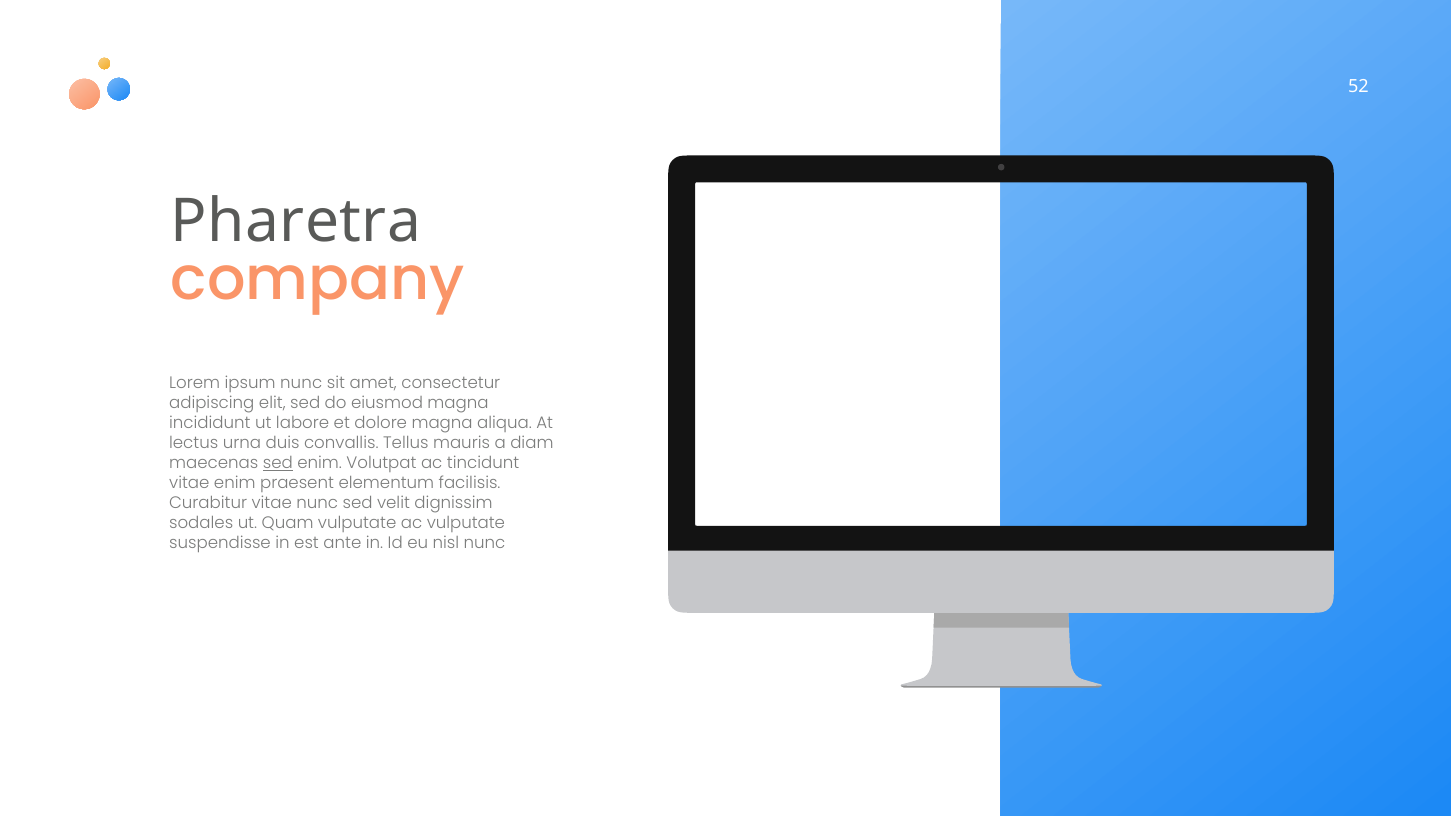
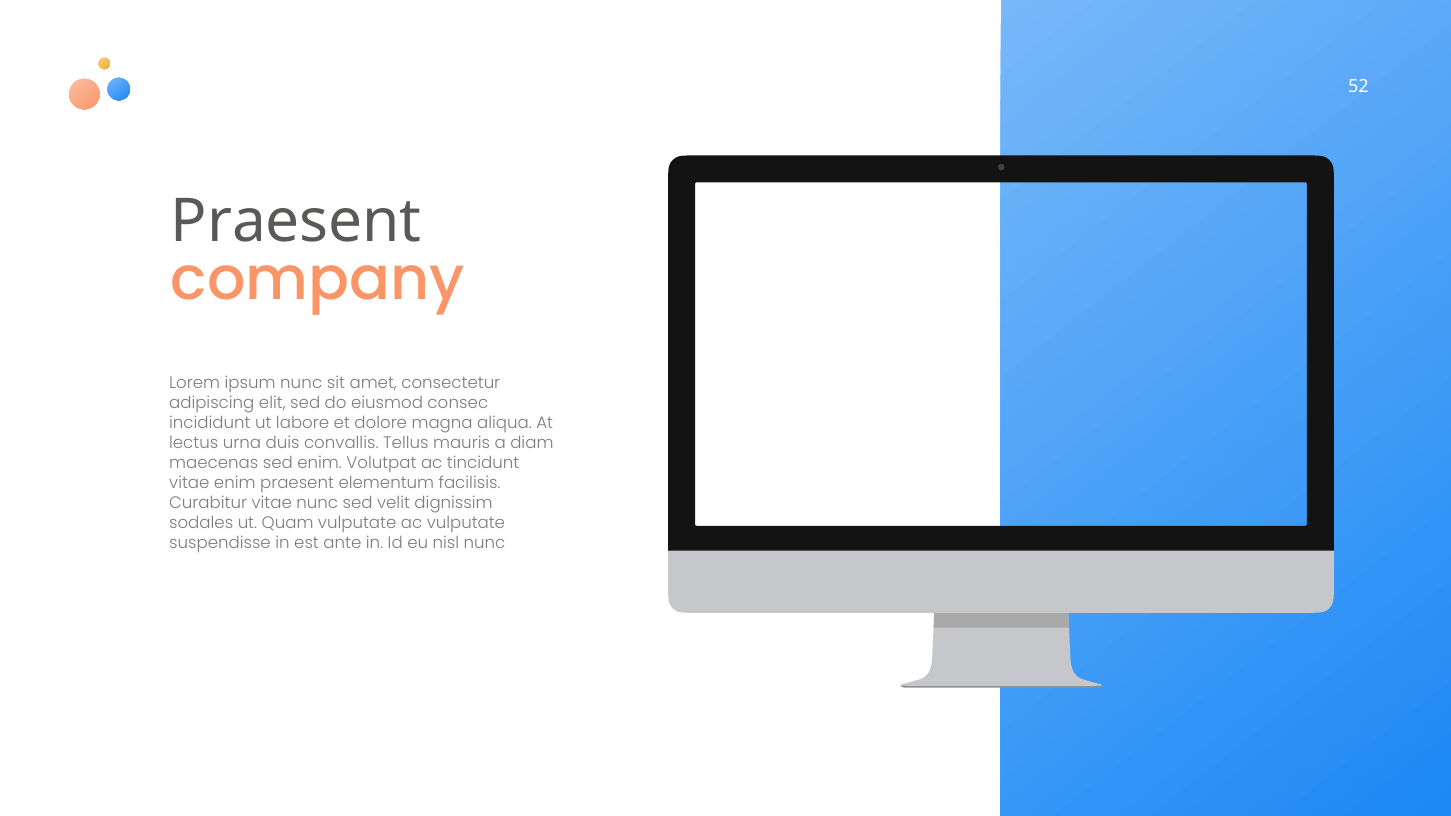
Pharetra: Pharetra -> Praesent (296, 222)
eiusmod magna: magna -> consec (458, 403)
sed underline: present -> none (278, 463)
